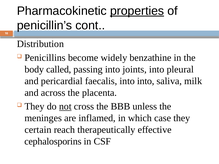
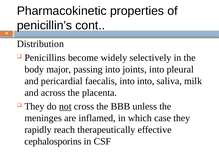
properties underline: present -> none (137, 11)
benzathine: benzathine -> selectively (150, 58)
called: called -> major (59, 69)
certain: certain -> rapidly (38, 130)
